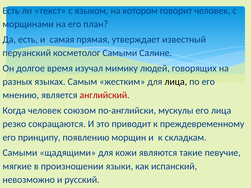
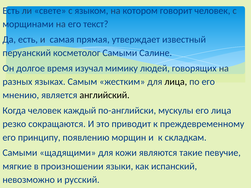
текст: текст -> свете (50, 11)
план: план -> текст (96, 24)
английский colour: red -> black (105, 95)
союзом: союзом -> каждый (80, 111)
